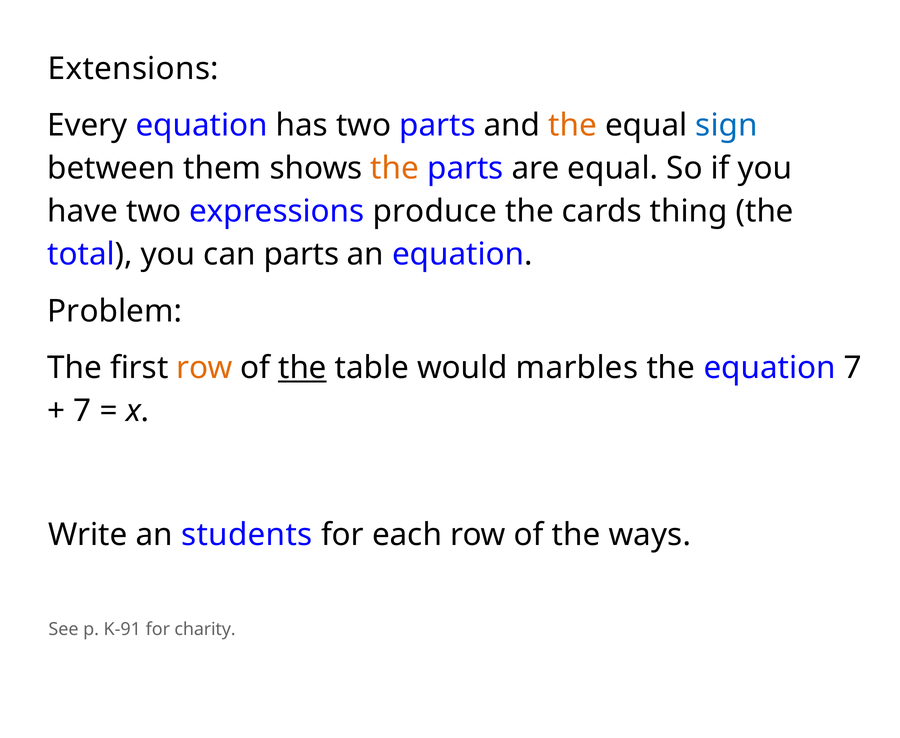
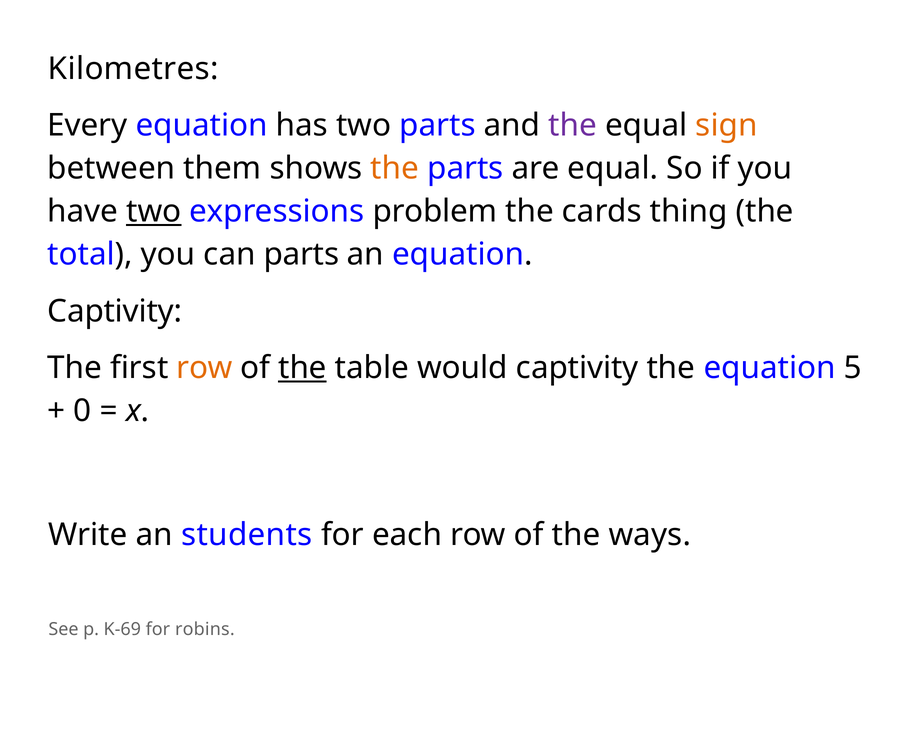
Extensions: Extensions -> Kilometres (133, 69)
the colour: orange -> purple (573, 125)
sign colour: blue -> orange (726, 125)
two underline: none -> present (154, 211)
produce: produce -> problem (435, 211)
Problem: Problem -> Captivity (115, 311)
would marbles: marbles -> captivity (577, 368)
equation 7: 7 -> 5 (853, 368)
7: 7 -> 0 (82, 411)
K-91: K-91 -> K-69 (122, 629)
charity: charity -> robins (205, 629)
